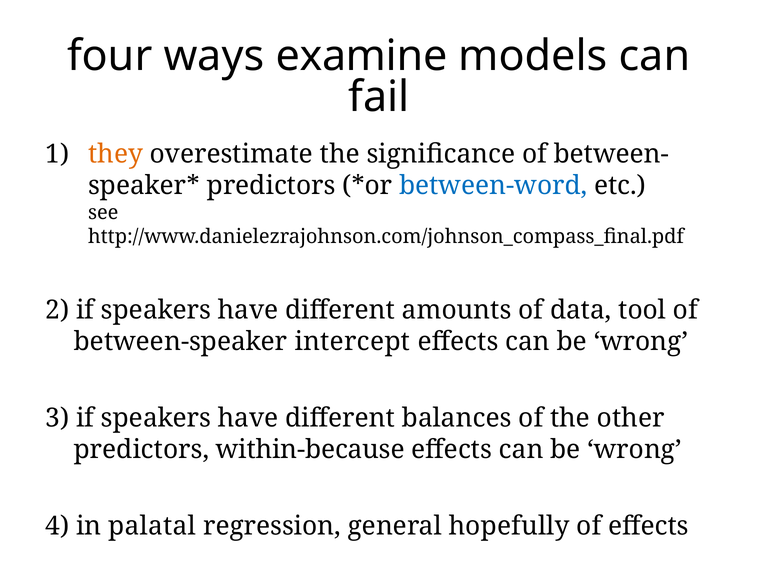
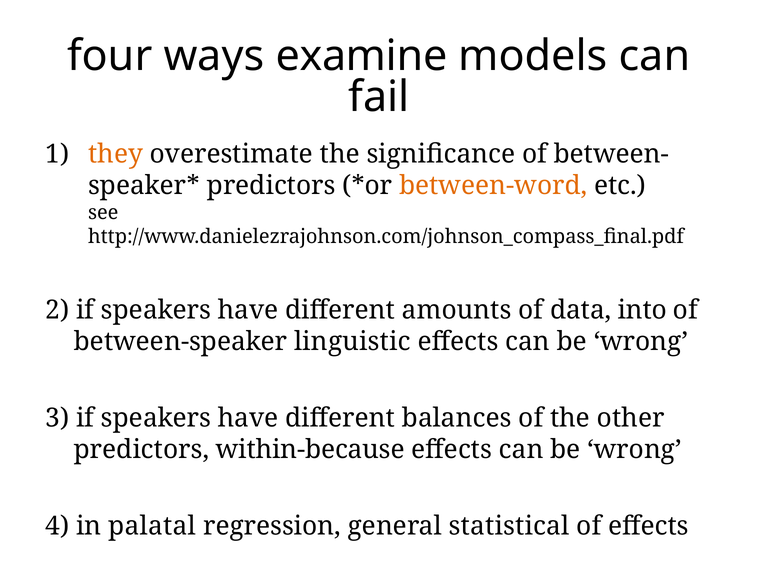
between-word colour: blue -> orange (493, 186)
tool: tool -> into (642, 310)
intercept: intercept -> linguistic (352, 342)
hopefully: hopefully -> statistical (509, 527)
